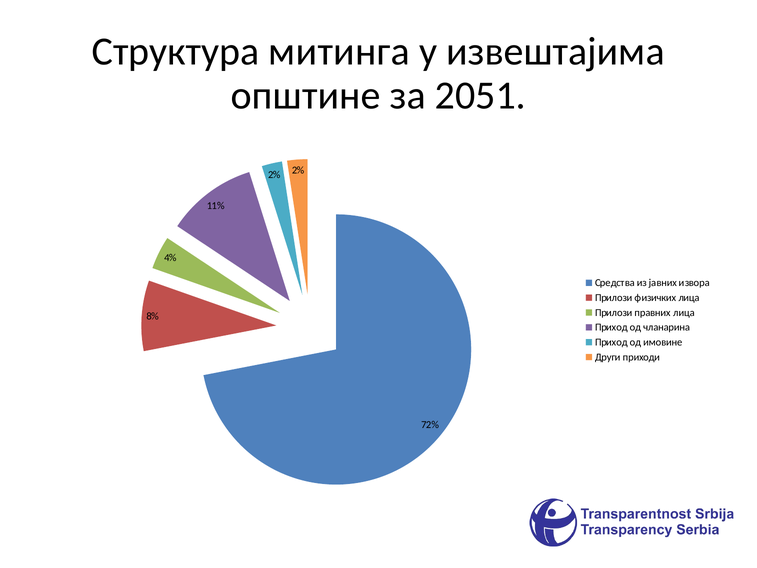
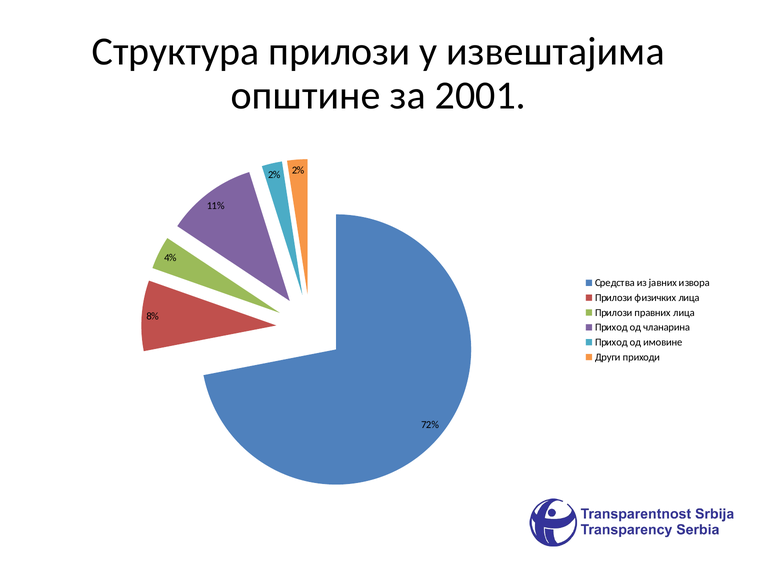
Структура митинга: митинга -> прилози (339, 51)
2051: 2051 -> 2001 (480, 95)
